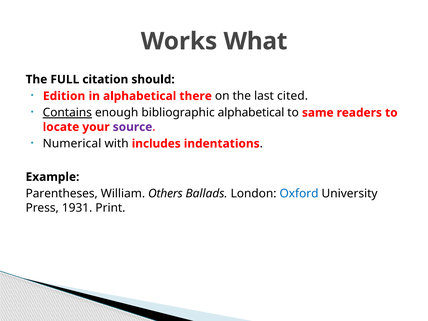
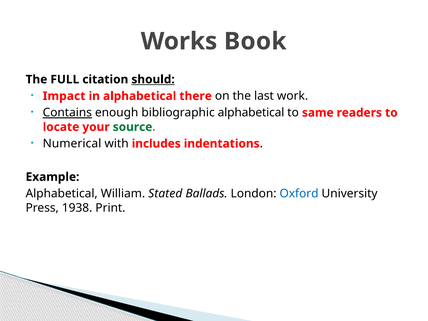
What: What -> Book (255, 41)
should underline: none -> present (153, 79)
Edition: Edition -> Impact (64, 96)
cited: cited -> work (293, 96)
source colour: purple -> green (133, 127)
Parentheses: Parentheses -> Alphabetical (62, 194)
Others: Others -> Stated (165, 194)
1931: 1931 -> 1938 (77, 208)
